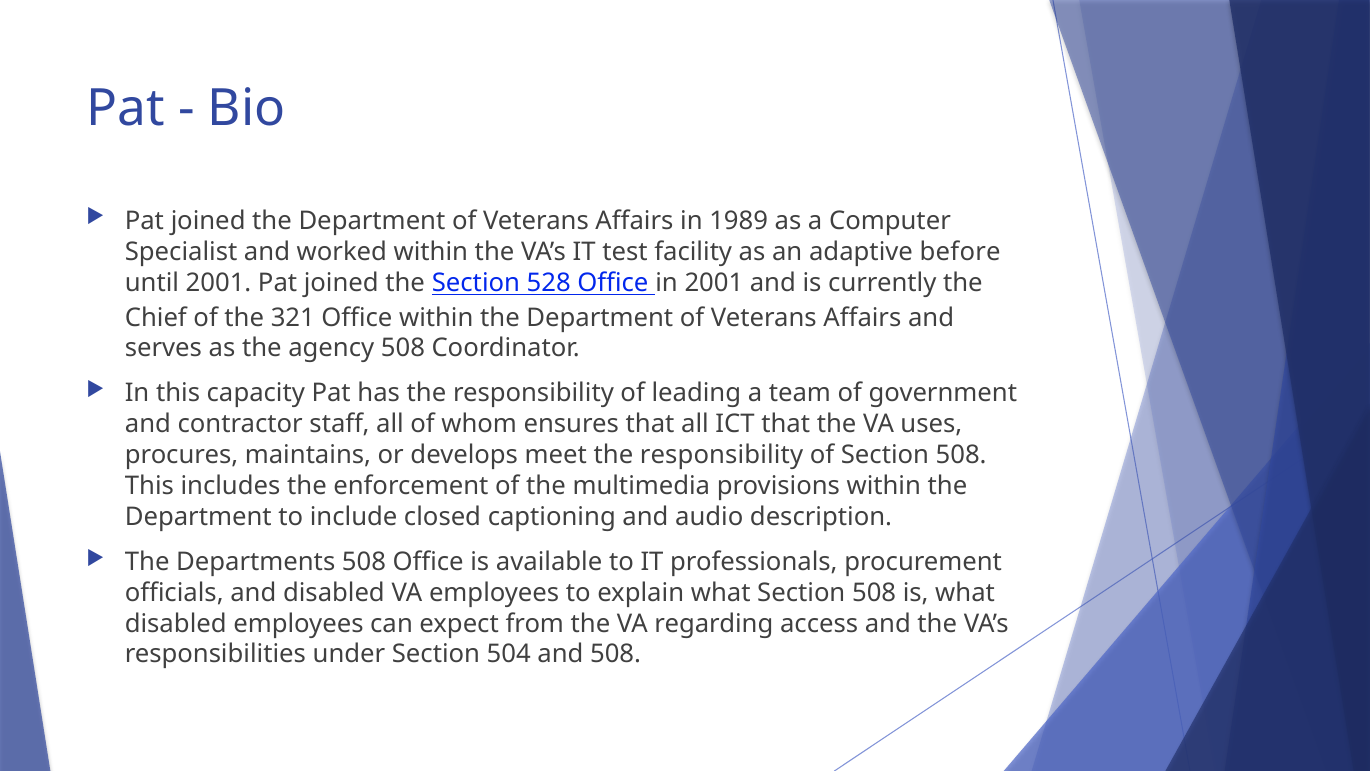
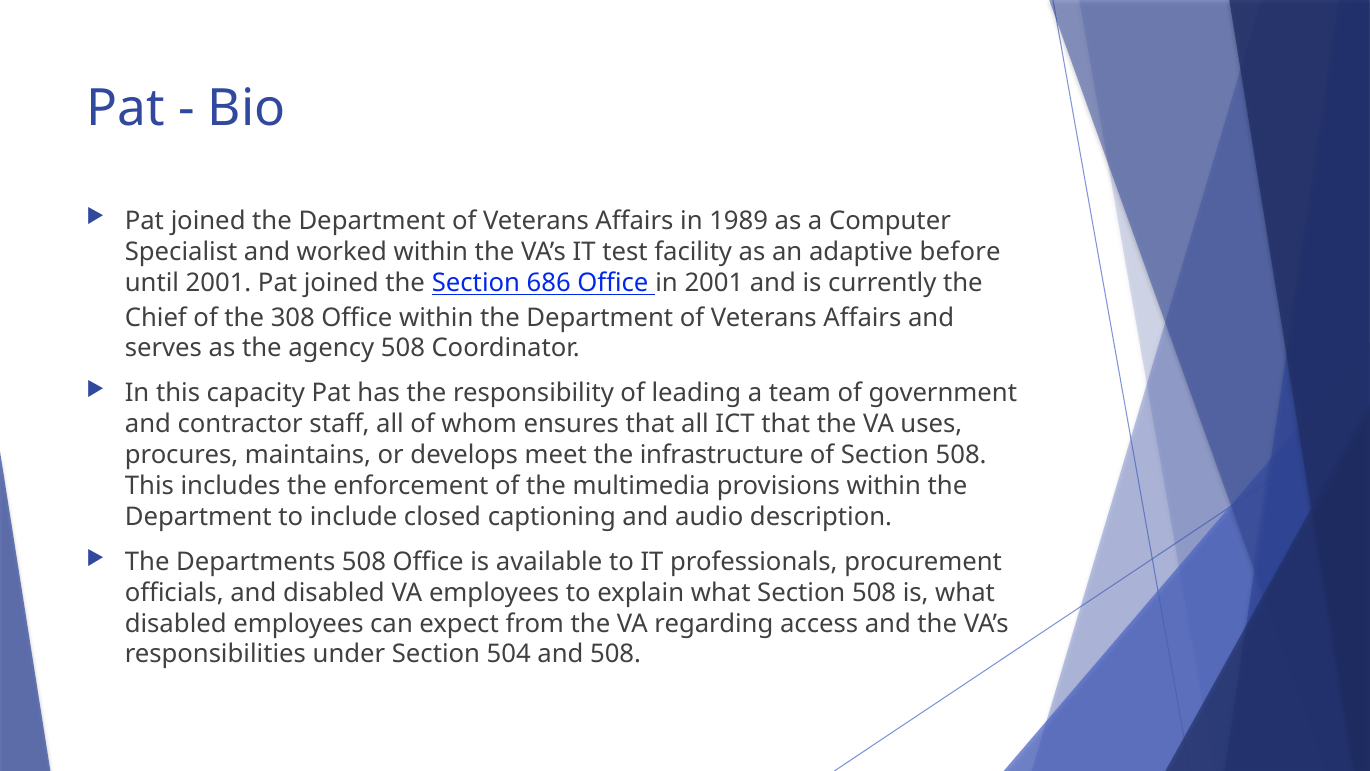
528: 528 -> 686 (549, 282)
321: 321 -> 308 (293, 317)
meet the responsibility: responsibility -> infrastructure (722, 455)
